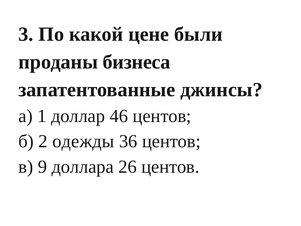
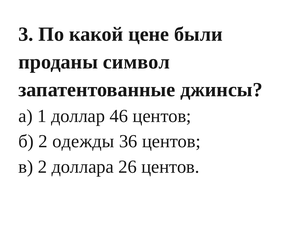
бизнеса: бизнеса -> символ (136, 62)
в 9: 9 -> 2 (42, 167)
